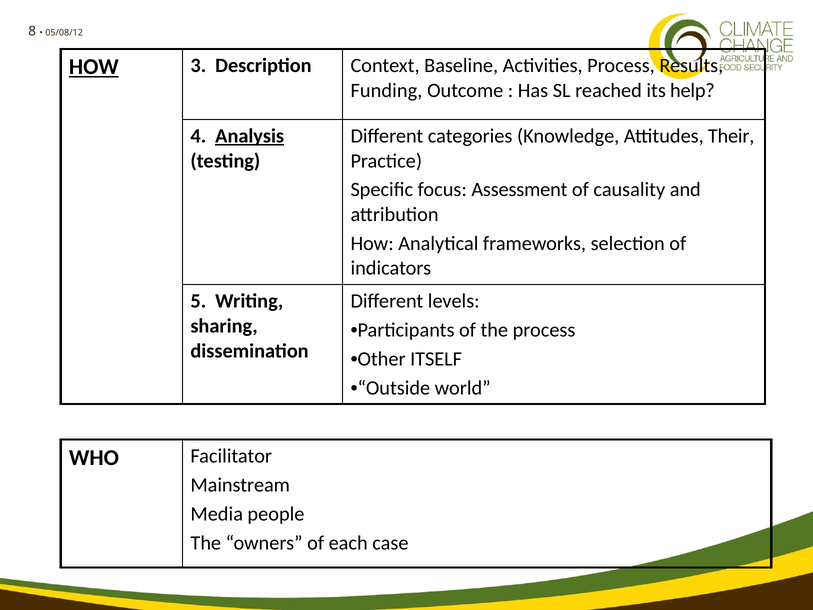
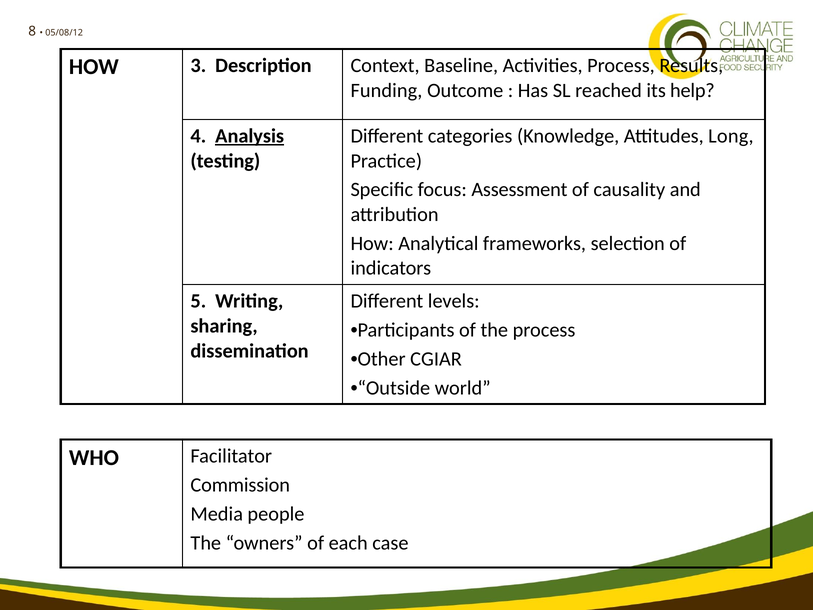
HOW underline: present -> none (94, 67)
Their: Their -> Long (731, 136)
ITSELF: ITSELF -> CGIAR (436, 359)
Mainstream: Mainstream -> Commission (240, 485)
